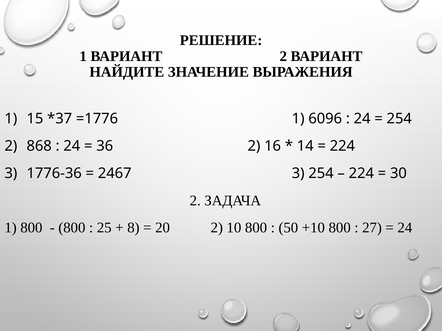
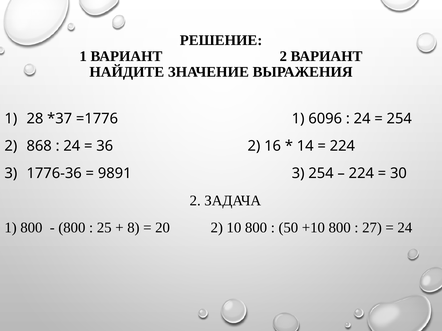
15: 15 -> 28 (35, 119)
2467: 2467 -> 9891 (115, 173)
